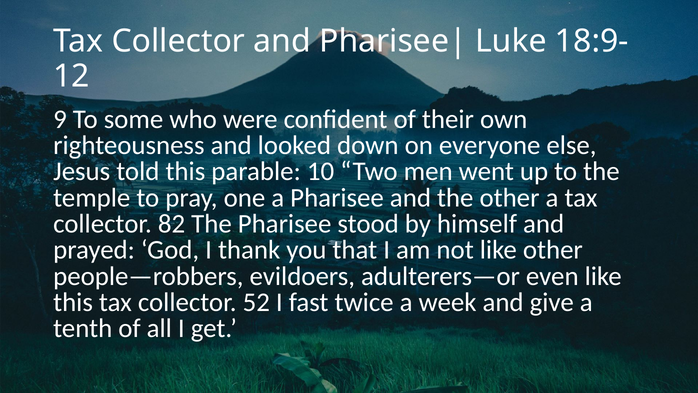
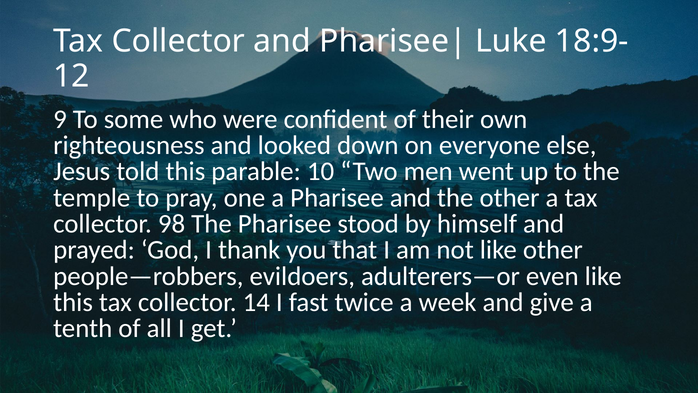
82: 82 -> 98 (172, 224)
52: 52 -> 14 (256, 302)
